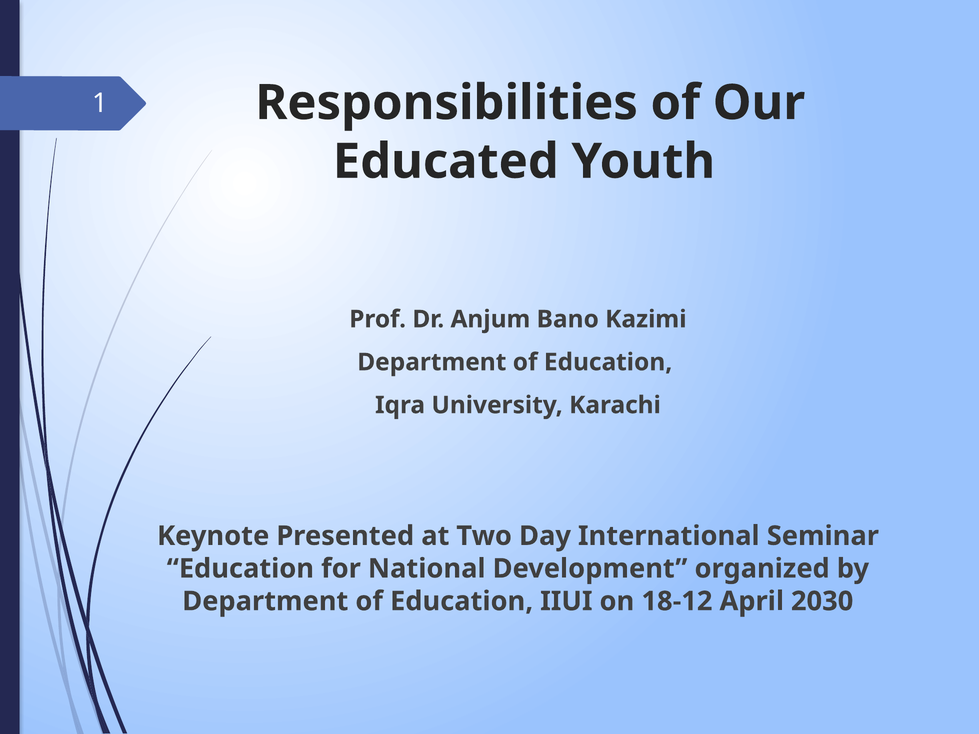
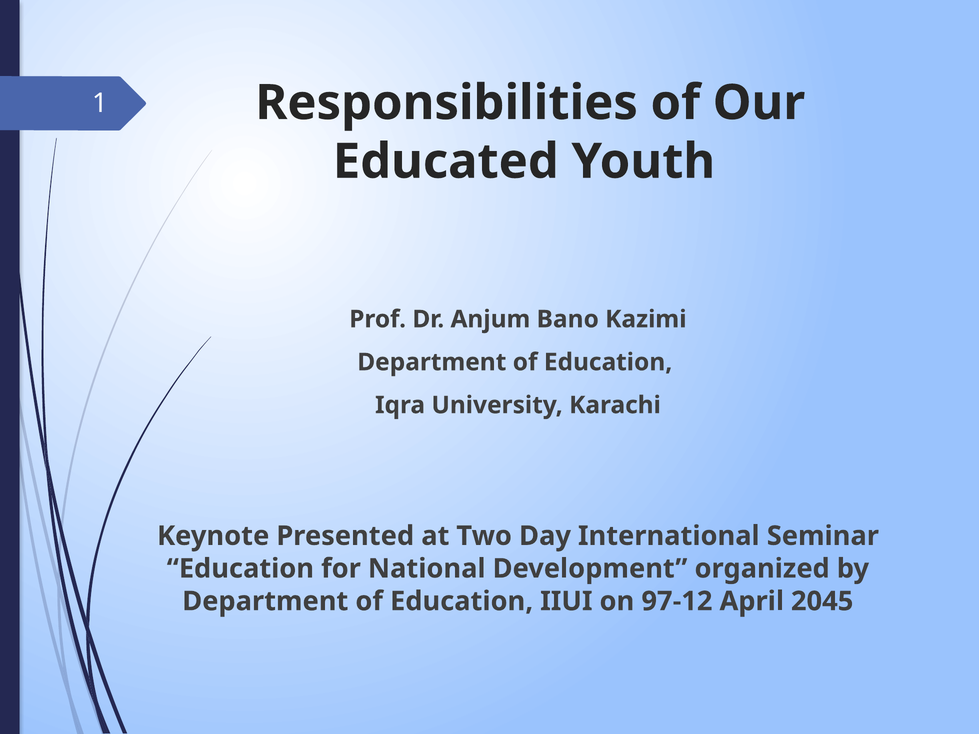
18-12: 18-12 -> 97-12 (677, 601)
2030: 2030 -> 2045 (822, 601)
